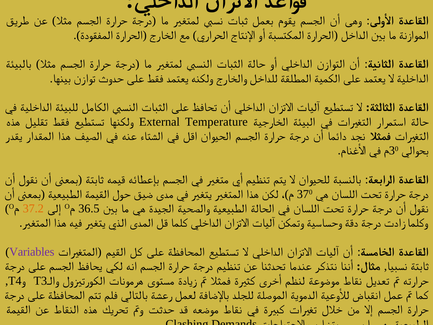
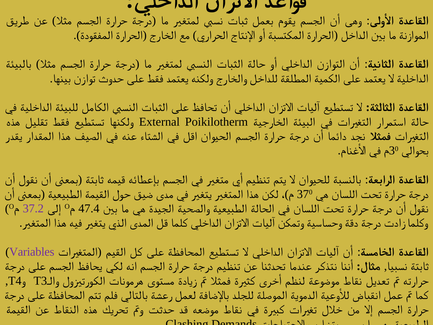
Temperature: Temperature -> Poikilotherm (216, 122)
37.2 colour: orange -> purple (33, 208)
36.5: 36.5 -> 47.4 (89, 208)
